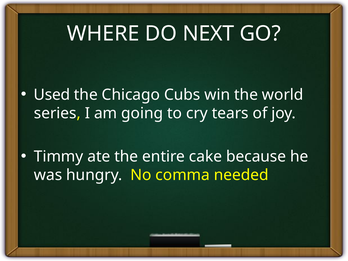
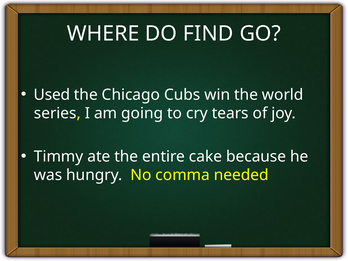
NEXT: NEXT -> FIND (208, 34)
